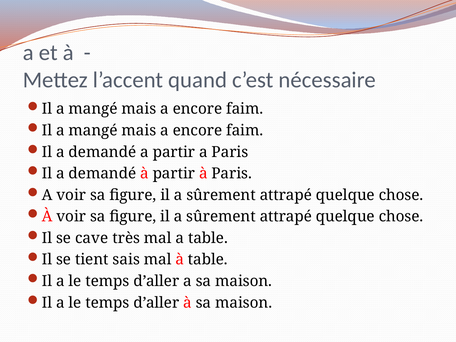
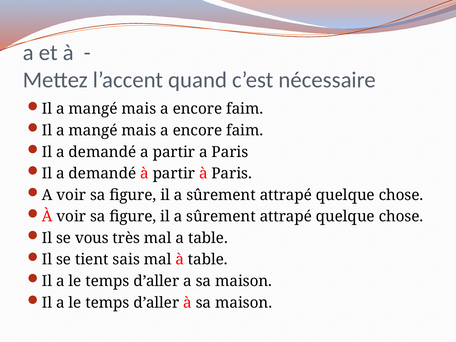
cave: cave -> vous (92, 238)
